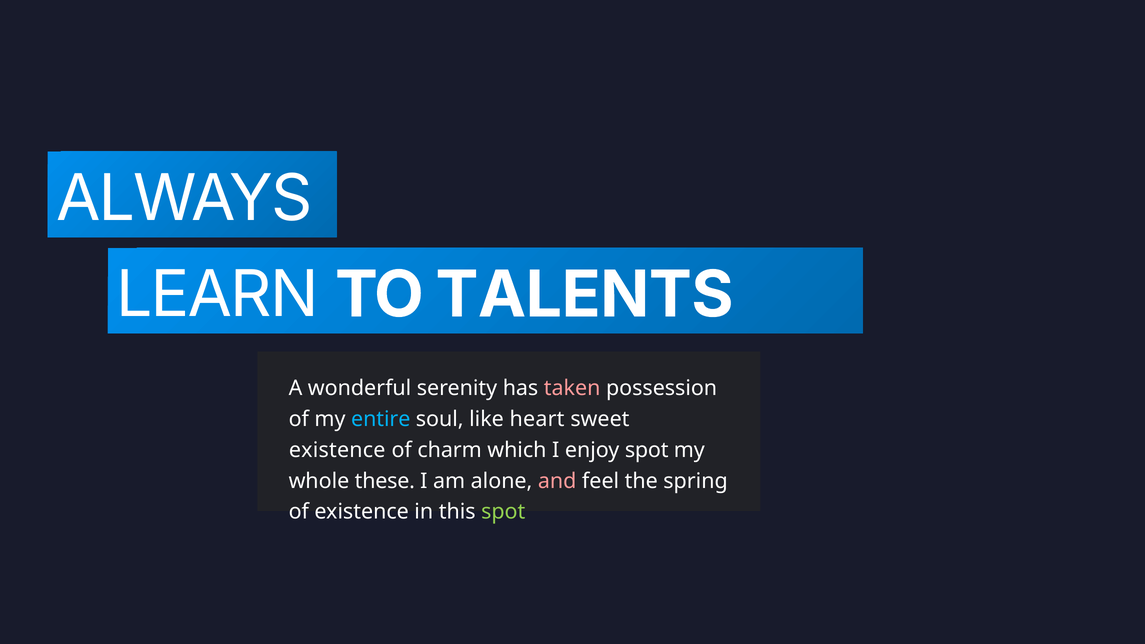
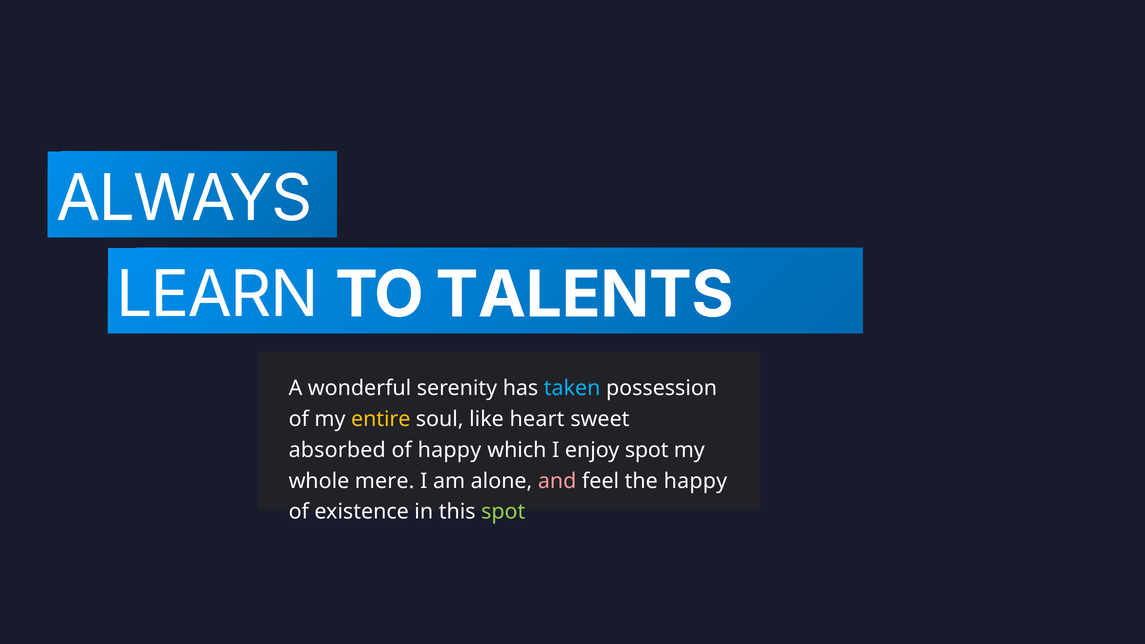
taken colour: pink -> light blue (572, 388)
entire colour: light blue -> yellow (381, 419)
existence: existence -> absorbed (337, 450)
of charm: charm -> happy (449, 450)
these: these -> mere (385, 481)
the spring: spring -> happy (695, 481)
